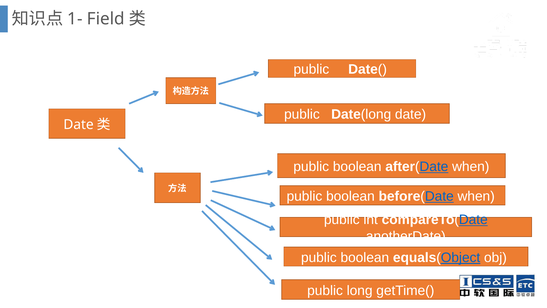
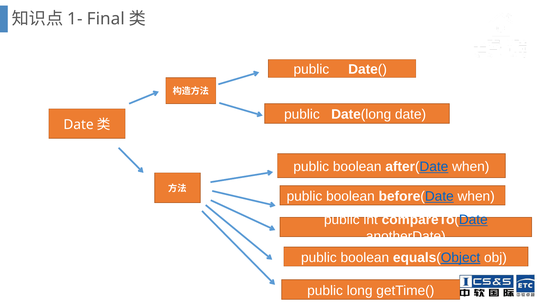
Field: Field -> Final (106, 19)
